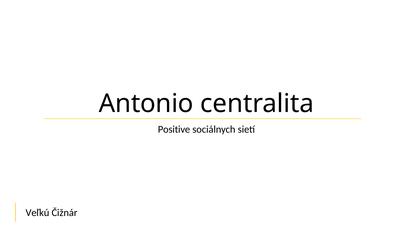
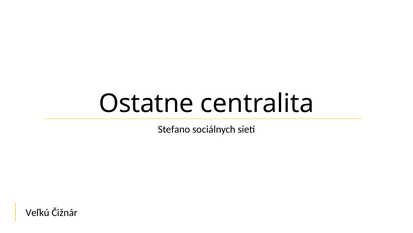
Antonio: Antonio -> Ostatne (146, 103)
Positive: Positive -> Stefano (174, 129)
